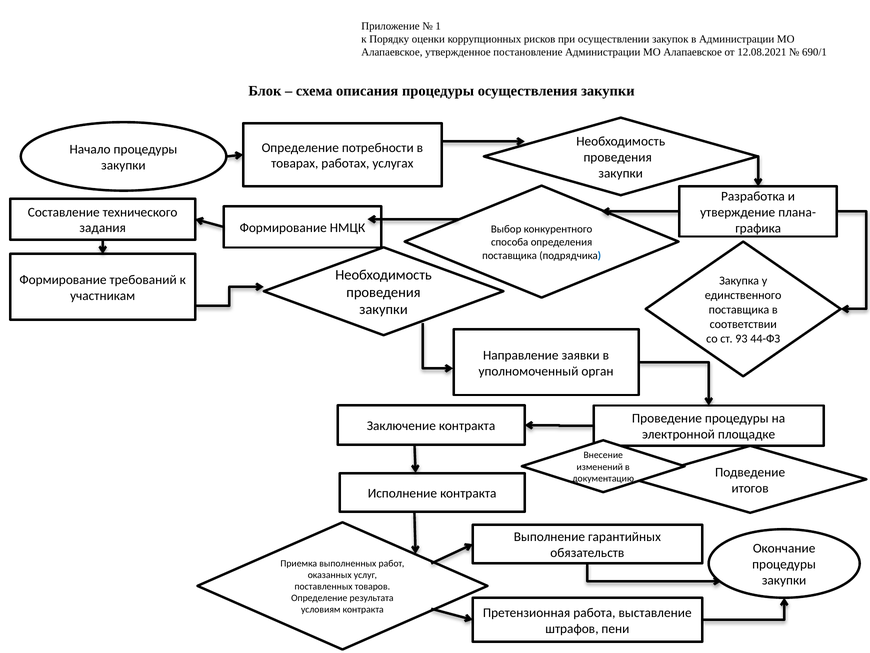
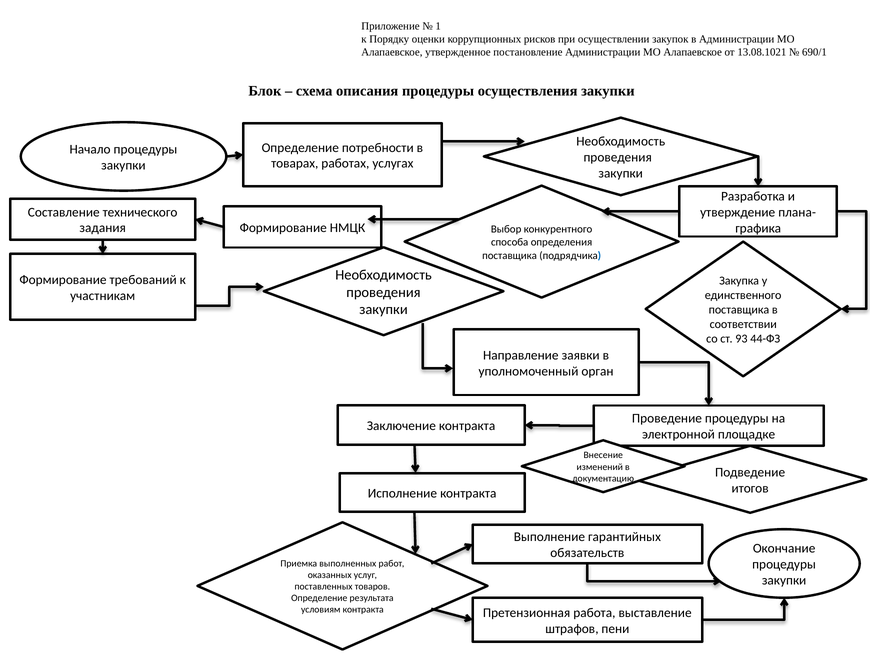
12.08.2021: 12.08.2021 -> 13.08.1021 (762, 52)
